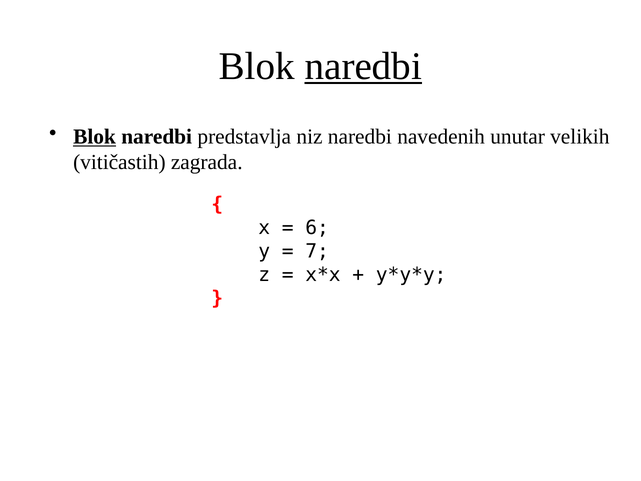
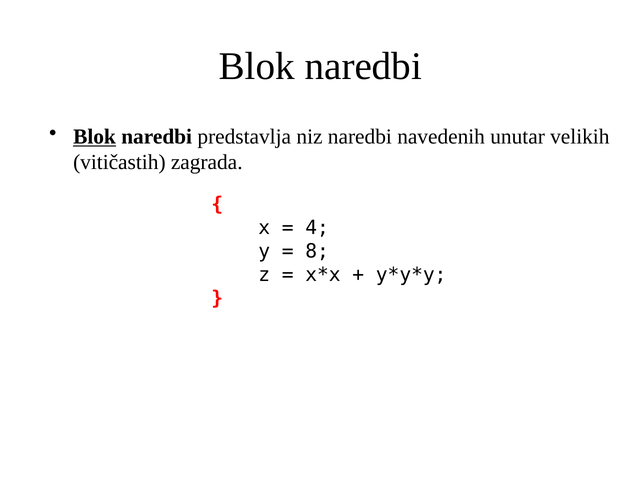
naredbi underline: present -> none (363, 66)
6: 6 -> 4 (317, 228)
7: 7 -> 8 (317, 251)
